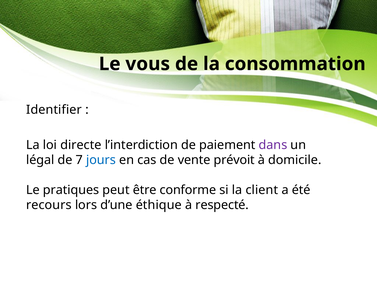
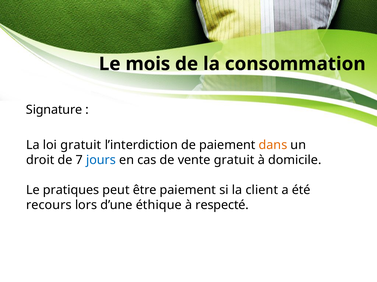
vous: vous -> mois (148, 64)
Identifier: Identifier -> Signature (54, 110)
loi directe: directe -> gratuit (81, 145)
dans colour: purple -> orange (273, 145)
légal: légal -> droit (40, 160)
vente prévoit: prévoit -> gratuit (234, 160)
être conforme: conforme -> paiement (188, 191)
